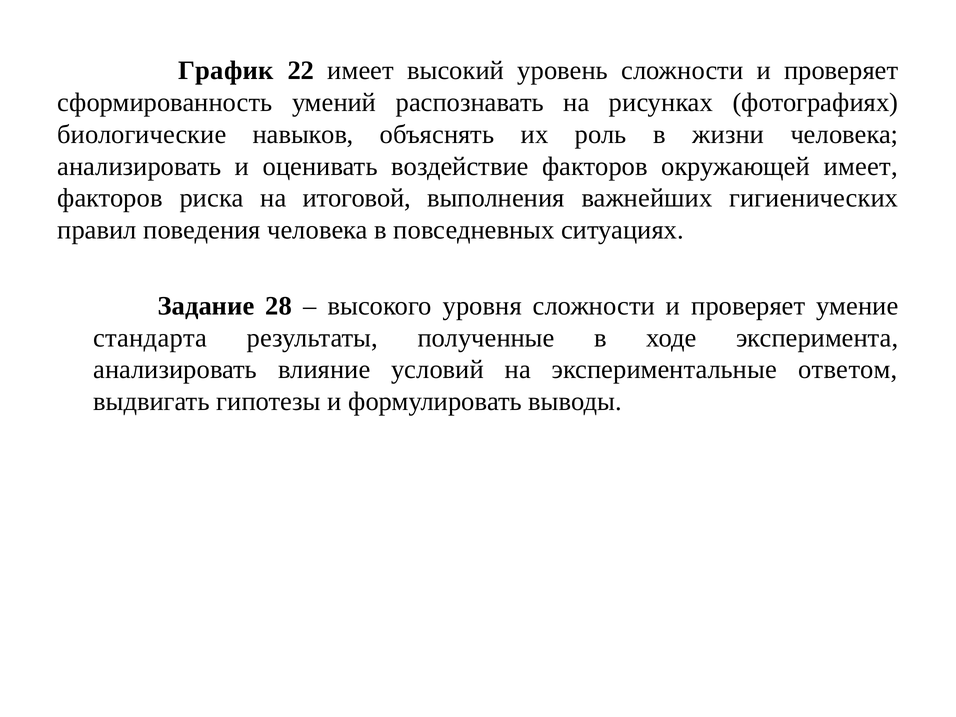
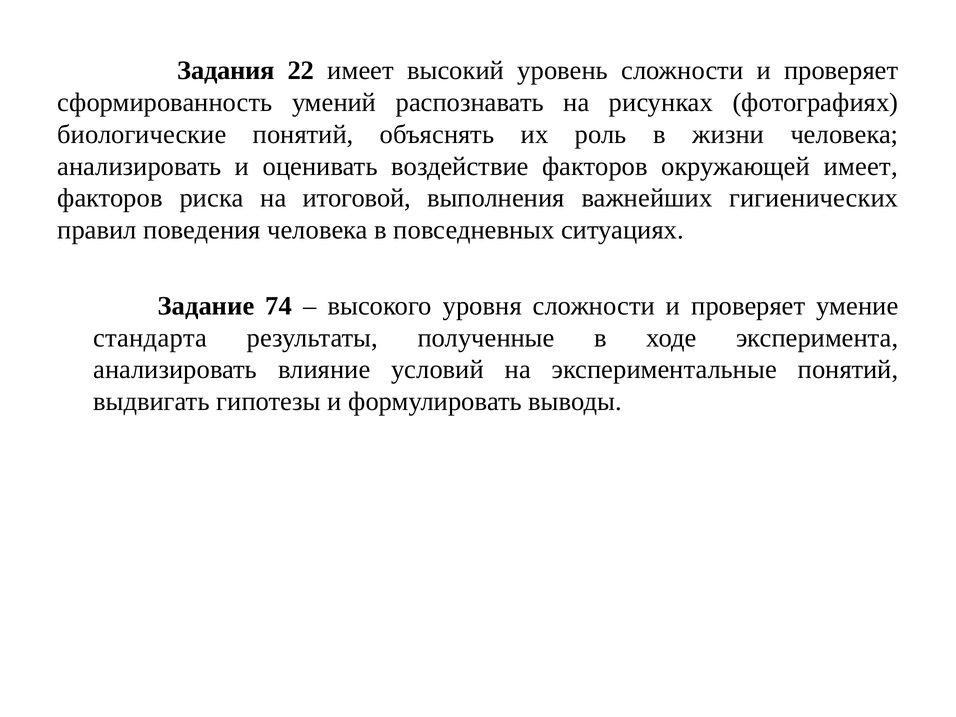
График: График -> Задания (226, 70)
биологические навыков: навыков -> понятий (303, 134)
28: 28 -> 74 (279, 306)
экспериментальные ответом: ответом -> понятий (848, 370)
